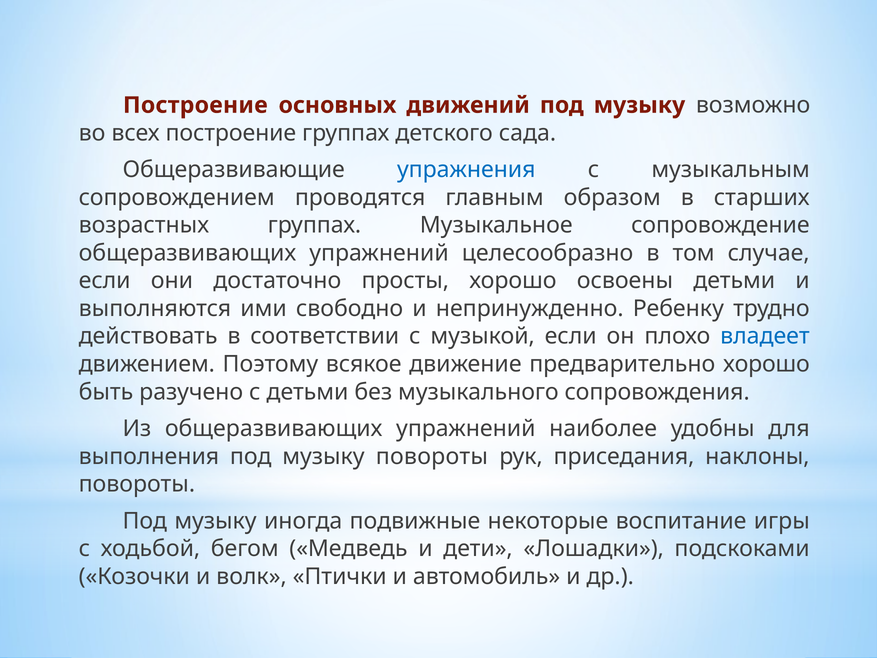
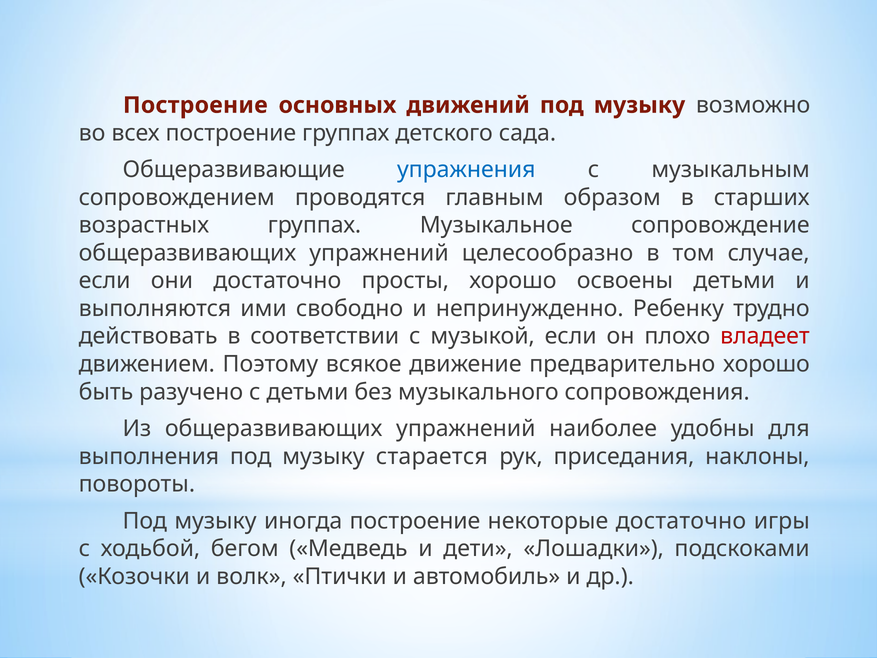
владеет colour: blue -> red (765, 336)
музыку повороты: повороты -> старается (432, 456)
иногда подвижные: подвижные -> построение (415, 521)
некоторые воспитание: воспитание -> достаточно (681, 521)
